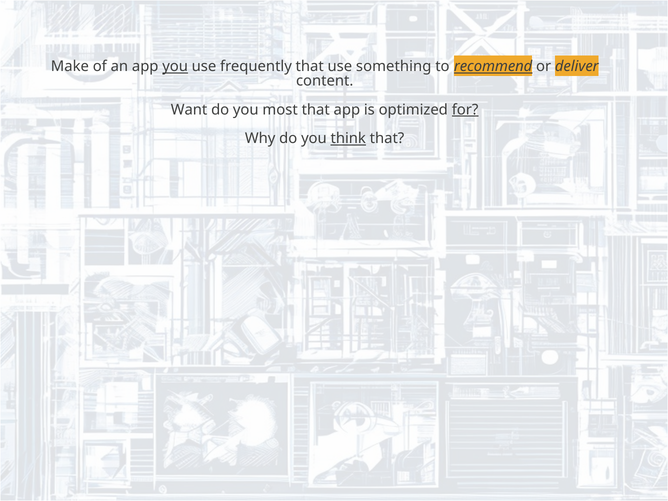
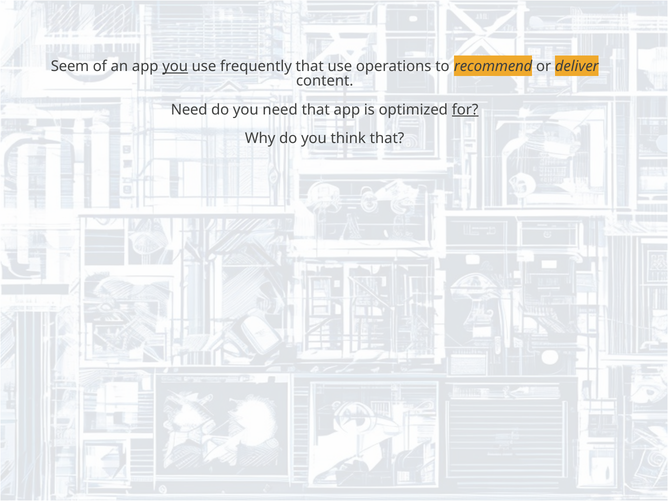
Make: Make -> Seem (70, 66)
something: something -> operations (394, 66)
recommend underline: present -> none (493, 66)
Want: Want -> Need (189, 110)
you most: most -> need (280, 110)
think underline: present -> none (348, 139)
